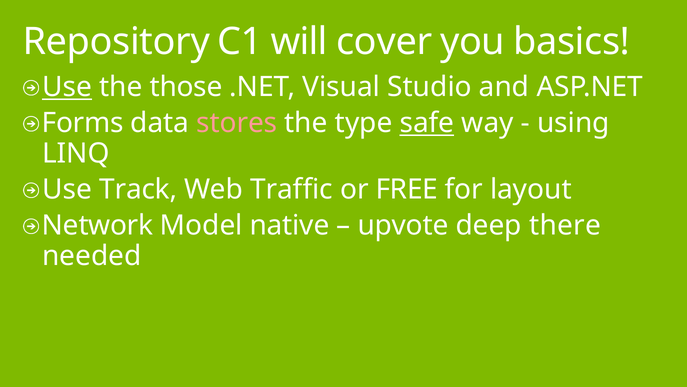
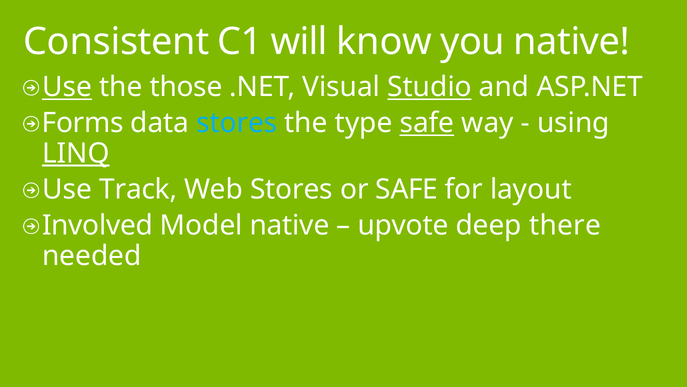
Repository: Repository -> Consistent (116, 42)
cover: cover -> know (384, 42)
you basics: basics -> native (572, 42)
Studio underline: none -> present (430, 87)
stores colour: pink -> light blue (237, 123)
LINQ underline: none -> present (76, 153)
Web Traffic: Traffic -> Stores (291, 189)
or FREE: FREE -> SAFE (407, 189)
Network: Network -> Involved (98, 225)
